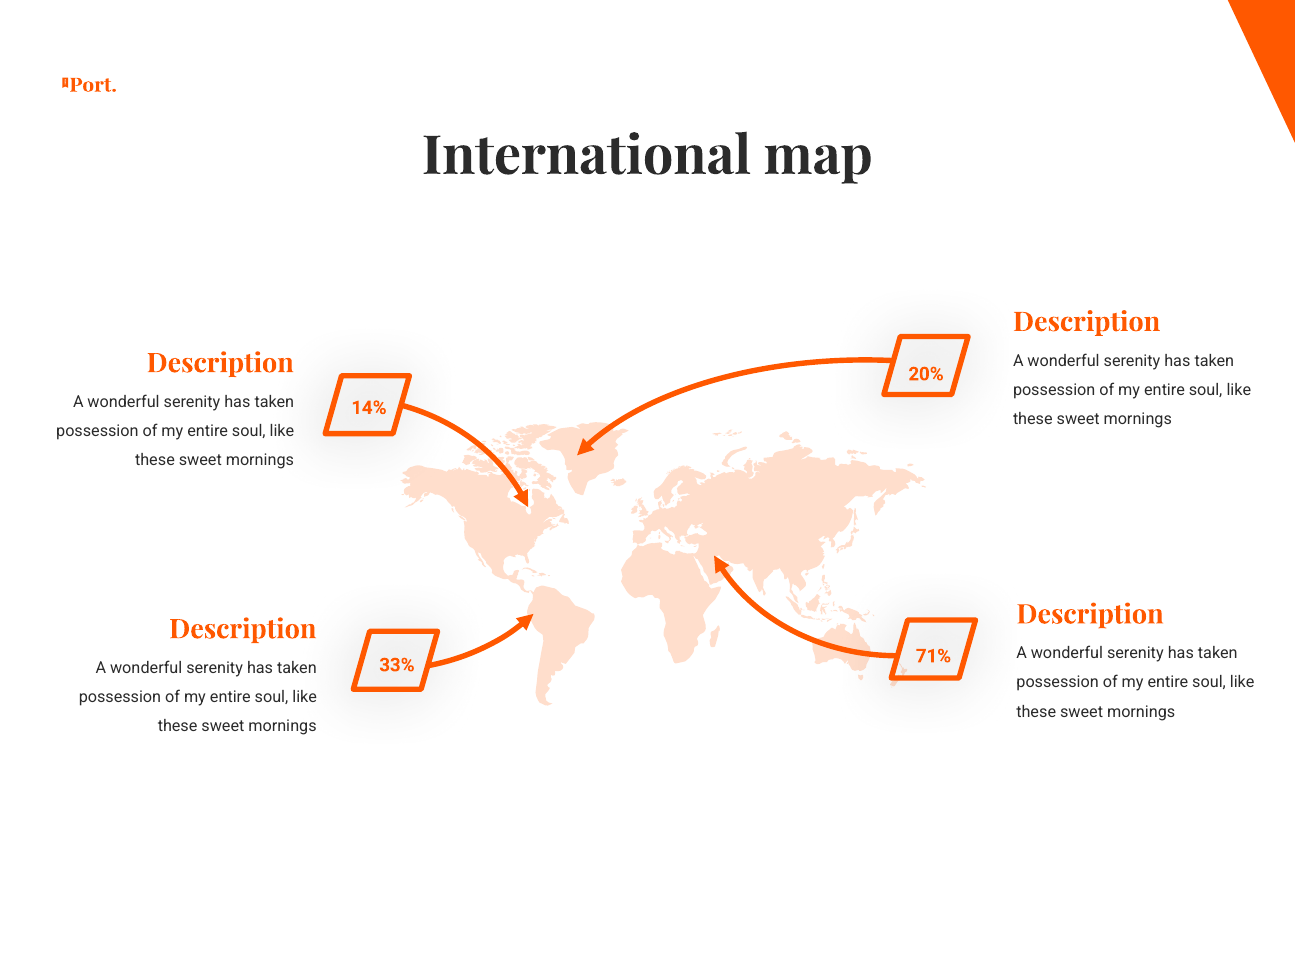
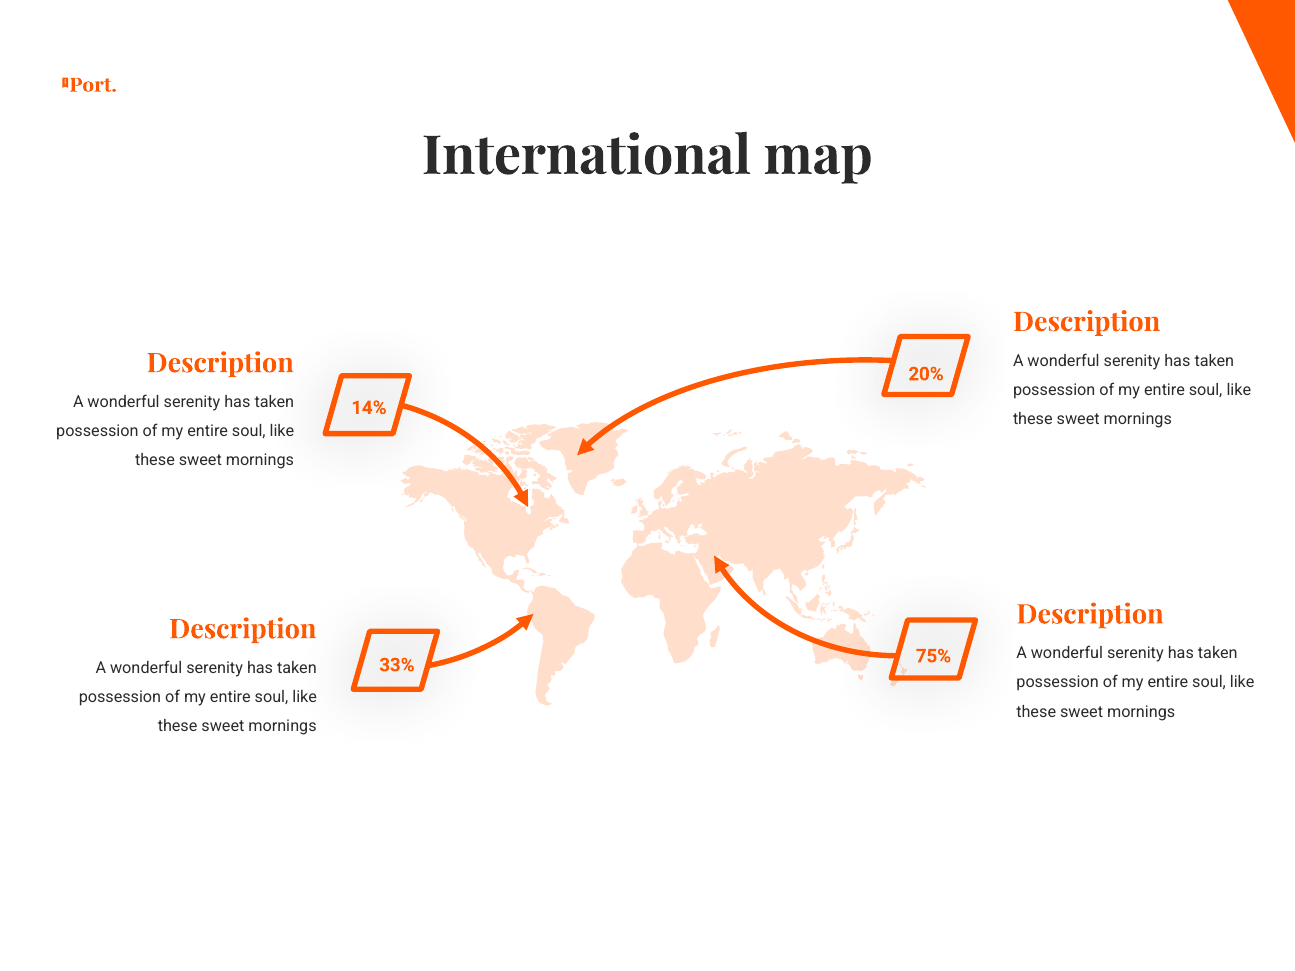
71%: 71% -> 75% (933, 656)
